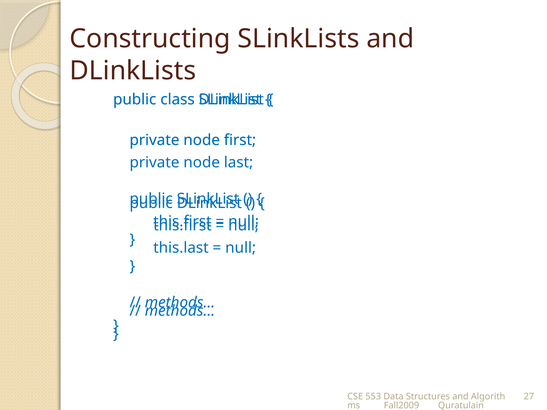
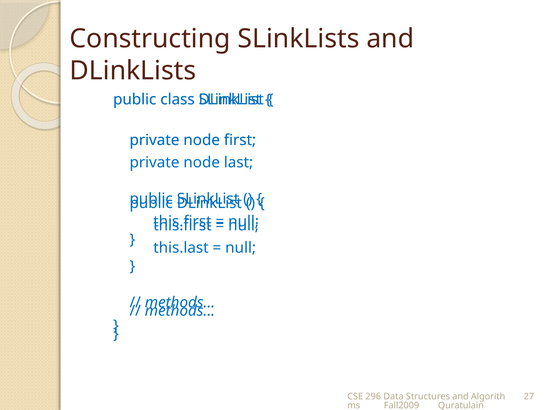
553: 553 -> 296 (373, 397)
